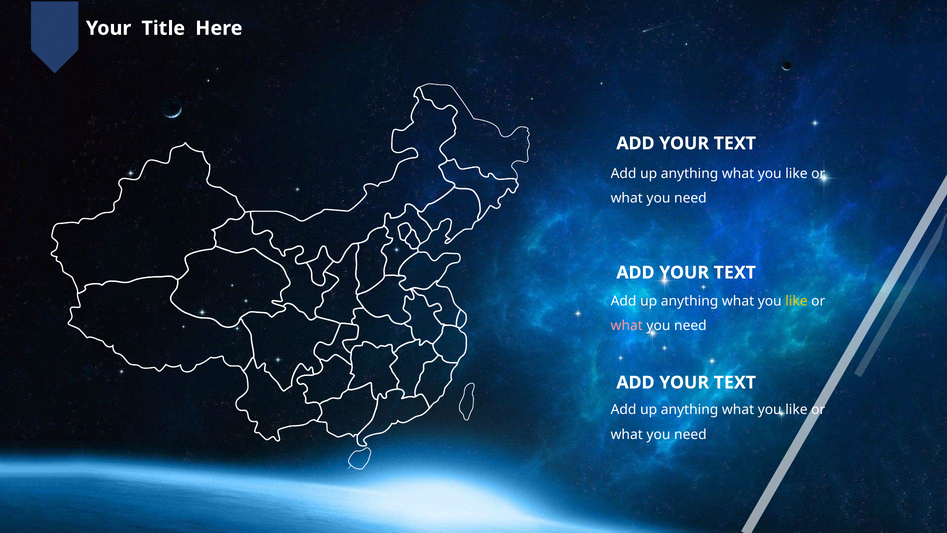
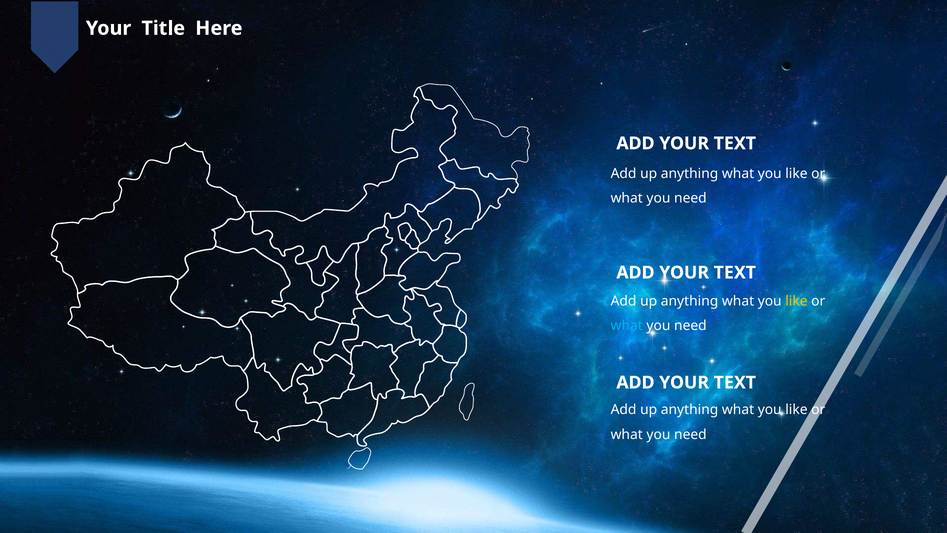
what colour: pink -> light blue (627, 326)
